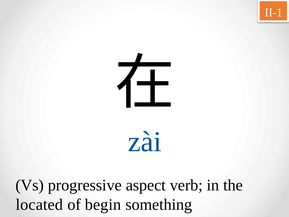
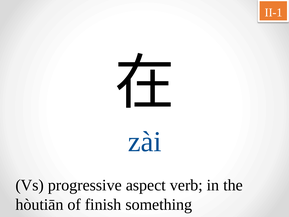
located: located -> hòutiān (39, 204)
begin: begin -> finish (103, 204)
